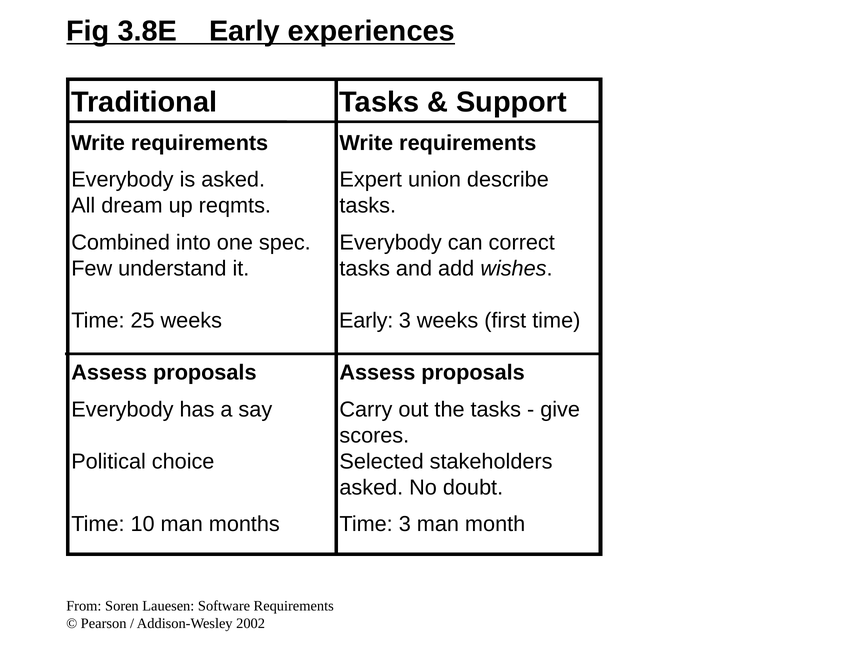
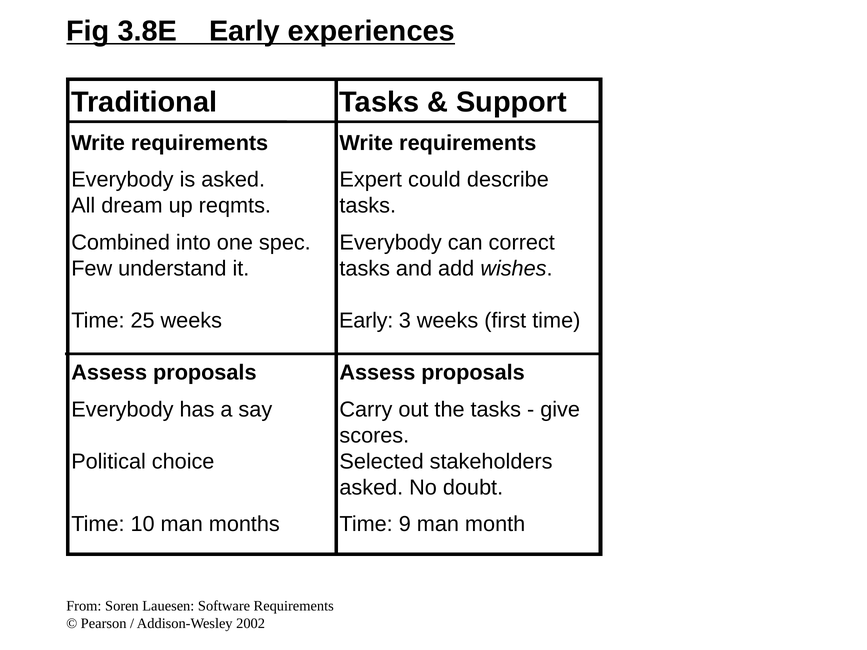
union: union -> could (434, 180)
Time 3: 3 -> 9 (405, 524)
